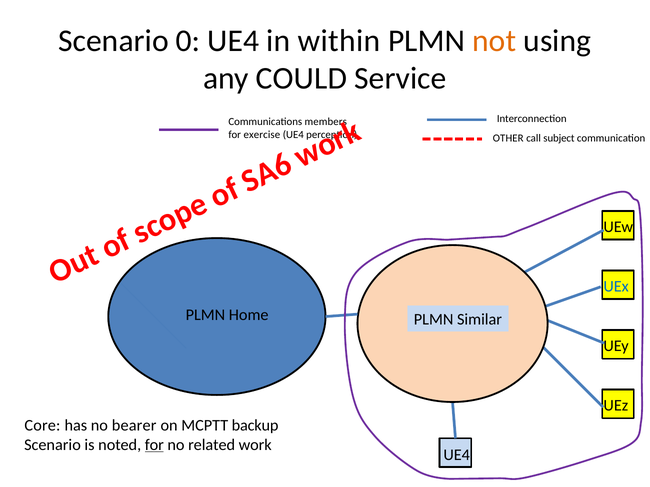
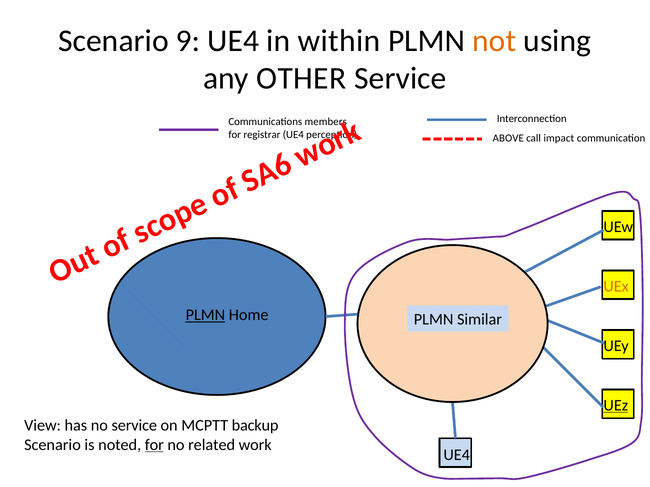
0: 0 -> 9 (188, 41)
COULD: COULD -> OTHER (301, 79)
exercise: exercise -> registrar (262, 135)
OTHER: OTHER -> ABOVE (508, 138)
subject: subject -> impact (559, 138)
UEx colour: blue -> orange (616, 286)
PLMN underline: none -> present (205, 315)
UEz underline: none -> present (616, 406)
Core: Core -> View (43, 426)
no bearer: bearer -> service (134, 426)
